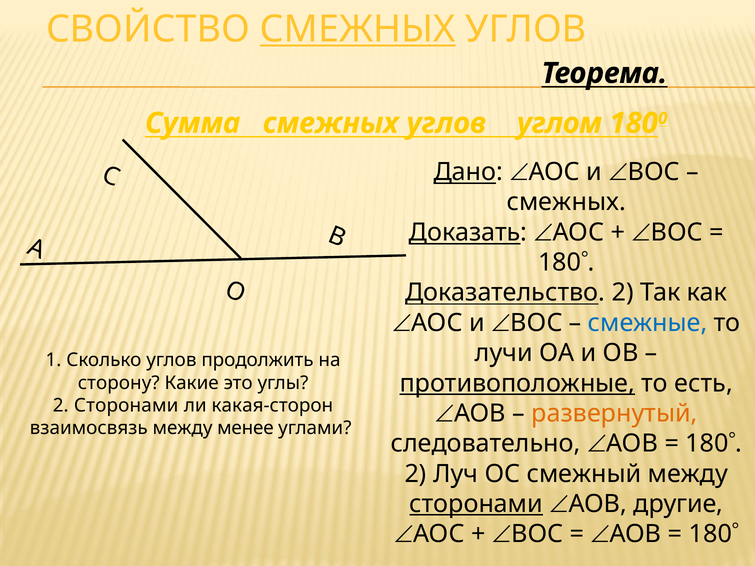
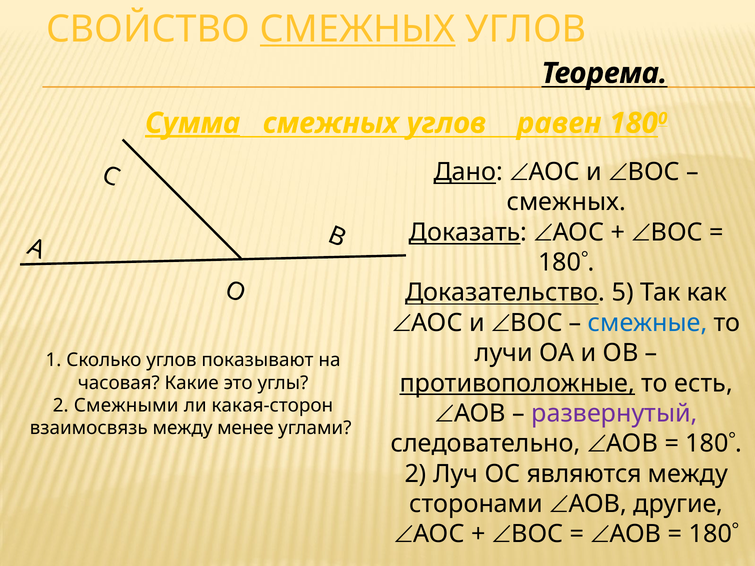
Сумма underline: none -> present (193, 123)
углом: углом -> равен (559, 123)
Доказательство 2: 2 -> 5 (623, 293)
продолжить: продолжить -> показывают (257, 360)
сторону: сторону -> часовая (119, 383)
2 Сторонами: Сторонами -> Смежными (126, 406)
развернутый colour: orange -> purple (614, 414)
смежный: смежный -> являются (584, 474)
сторонами underline: present -> none (476, 504)
